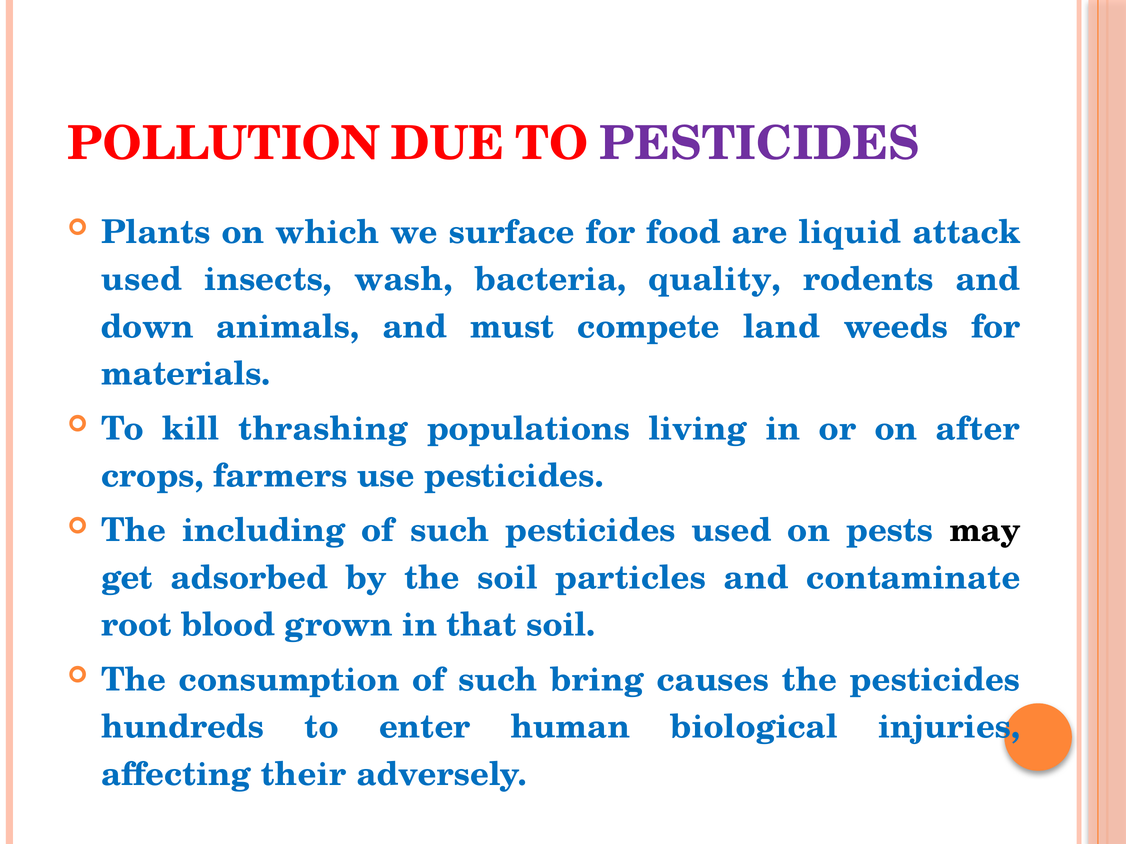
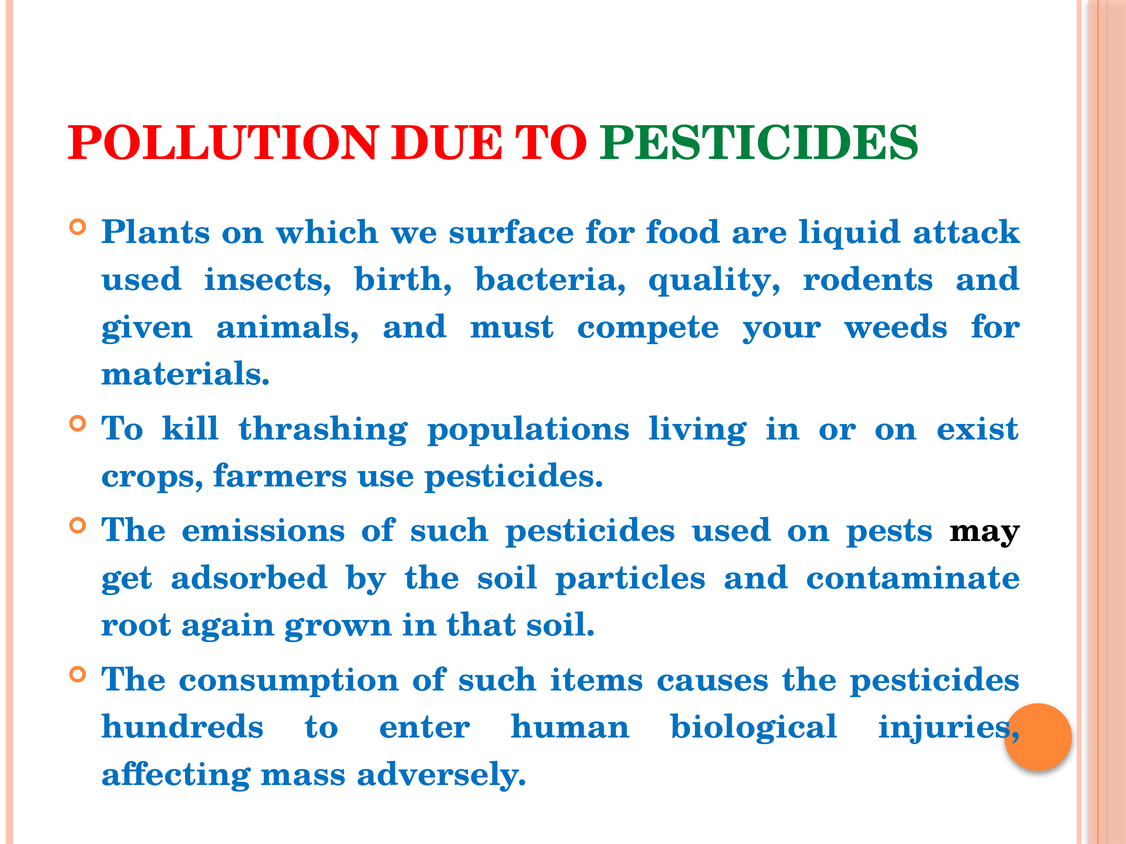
PESTICIDES colour: purple -> green (759, 144)
wash: wash -> birth (403, 280)
down: down -> given (147, 327)
land: land -> your (782, 327)
after: after -> exist (978, 429)
including: including -> emissions (264, 531)
blood: blood -> again (228, 625)
bring: bring -> items (597, 680)
their: their -> mass (304, 775)
